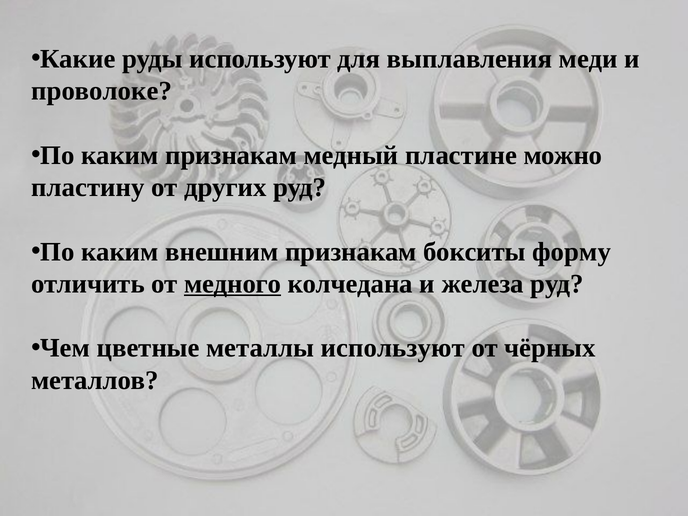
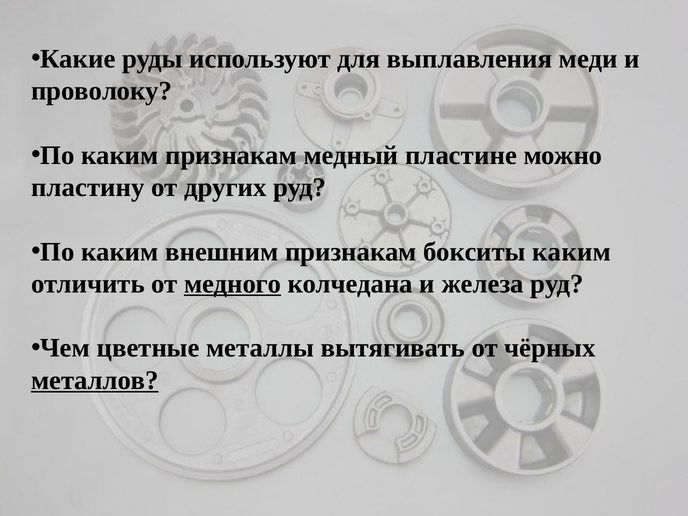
проволоке: проволоке -> проволоку (102, 91)
бокситы форму: форму -> каким (572, 252)
металлы используют: используют -> вытягивать (393, 348)
металлов underline: none -> present (95, 380)
